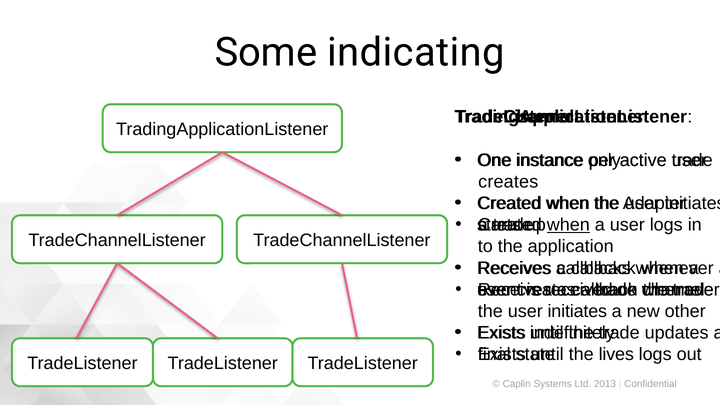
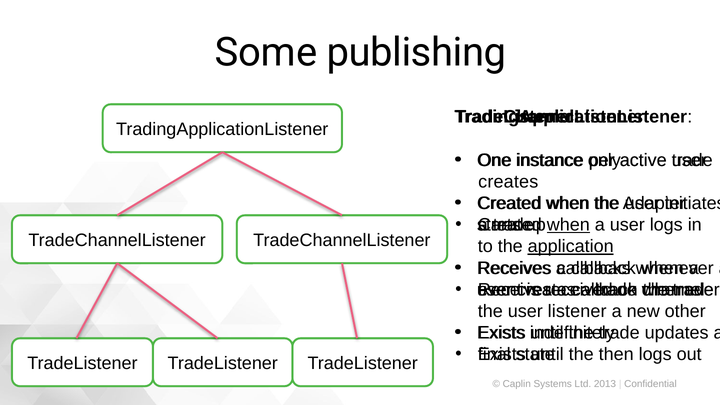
indicating: indicating -> publishing (416, 53)
application underline: none -> present (571, 246)
initiates: initiates -> listener (577, 311)
lives: lives -> then (616, 354)
